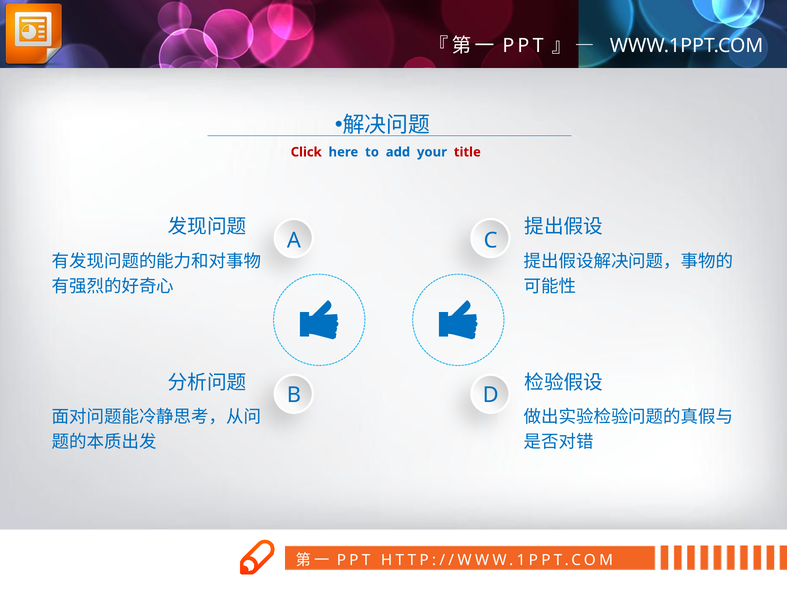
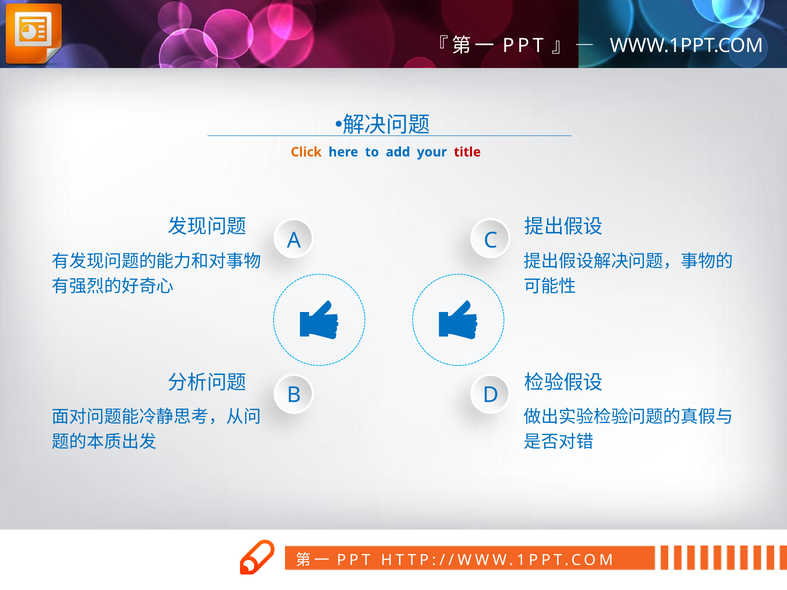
Click colour: red -> orange (306, 152)
